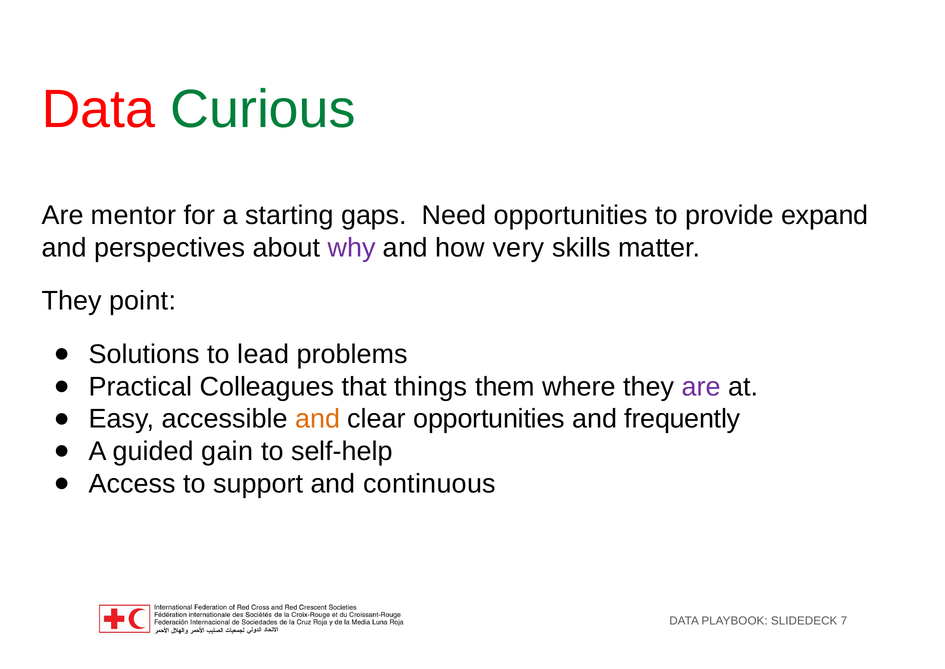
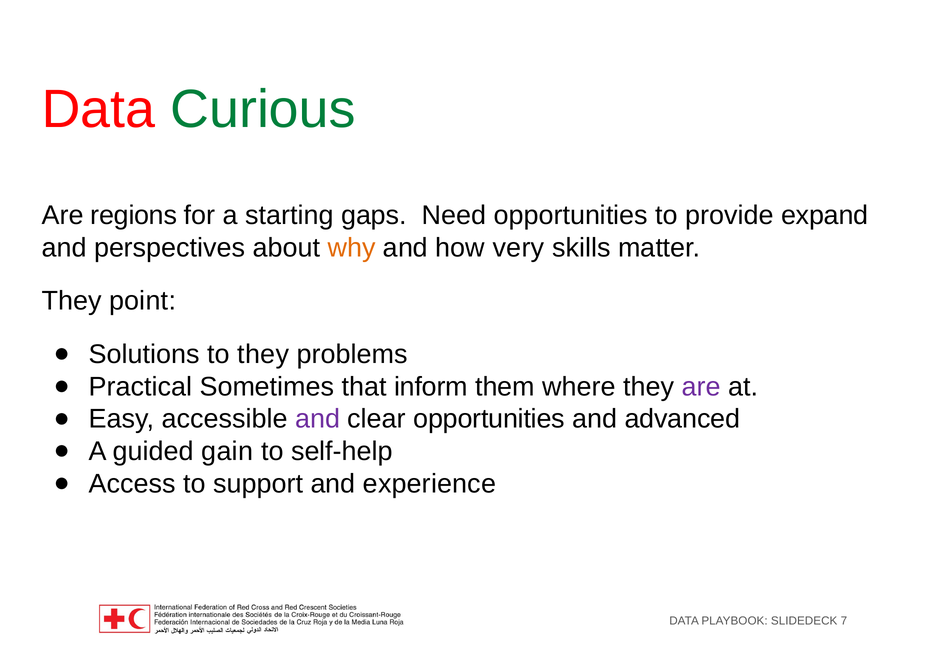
mentor: mentor -> regions (134, 215)
why colour: purple -> orange (352, 248)
to lead: lead -> they (263, 354)
Colleagues: Colleagues -> Sometimes (267, 387)
things: things -> inform (431, 387)
and colour: orange -> purple (318, 419)
frequently: frequently -> advanced (682, 419)
continuous: continuous -> experience (429, 484)
